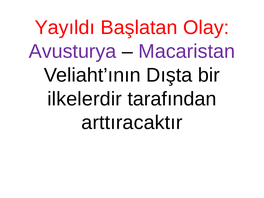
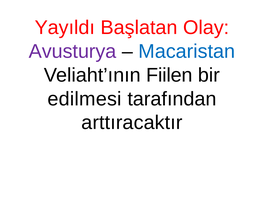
Macaristan colour: purple -> blue (187, 51)
Dışta: Dışta -> Fiilen (169, 75)
ilkelerdir: ilkelerdir -> edilmesi (85, 99)
